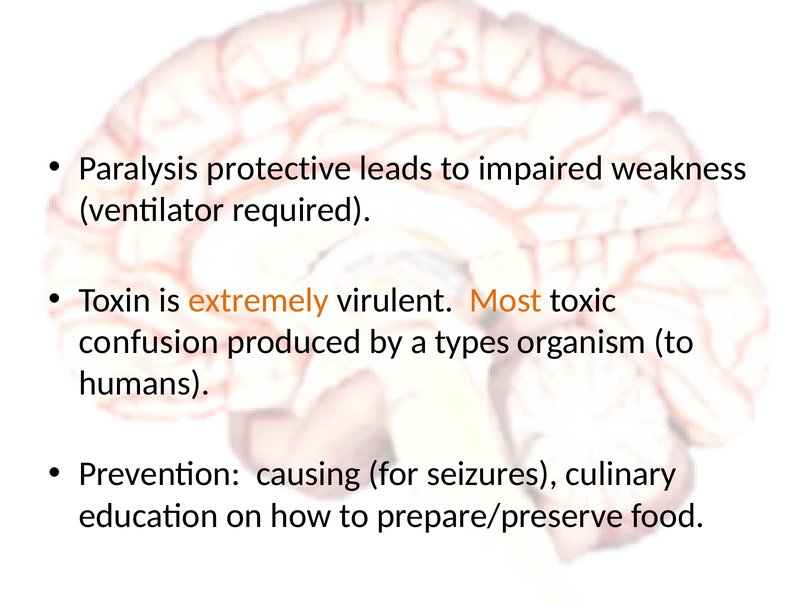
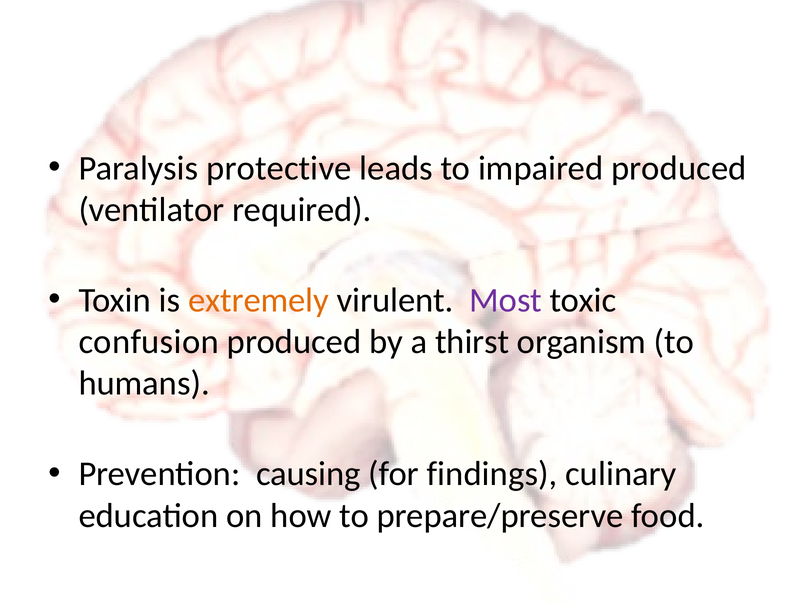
impaired weakness: weakness -> produced (679, 168)
Most colour: orange -> purple (506, 300)
types: types -> thirst (472, 342)
seizures: seizures -> findings (492, 474)
